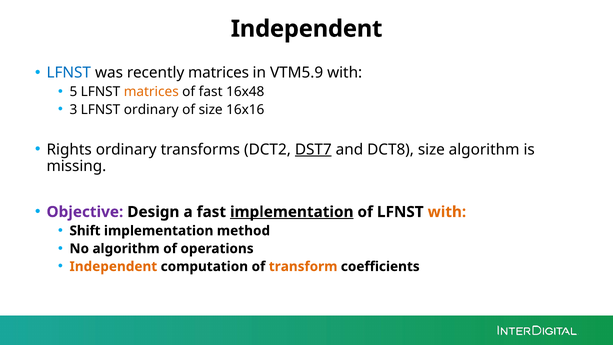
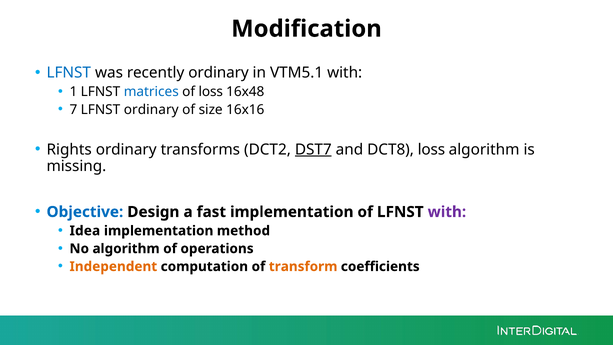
Independent: Independent -> Modification (306, 29)
recently matrices: matrices -> ordinary (219, 73)
VTM5.9: VTM5.9 -> VTM5.1 (297, 73)
5: 5 -> 1 (73, 92)
matrices colour: orange -> blue (151, 92)
of fast: fast -> loss (211, 92)
3: 3 -> 7 (73, 109)
DCT8 size: size -> loss (431, 149)
Objective colour: purple -> blue (85, 212)
implementation underline: present -> none (292, 212)
with colour: orange -> purple (447, 212)
Shift: Shift -> Idea (85, 231)
